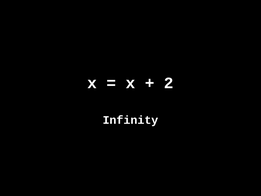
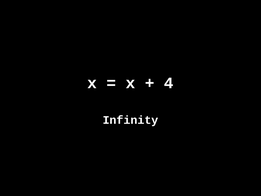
2: 2 -> 4 (169, 83)
